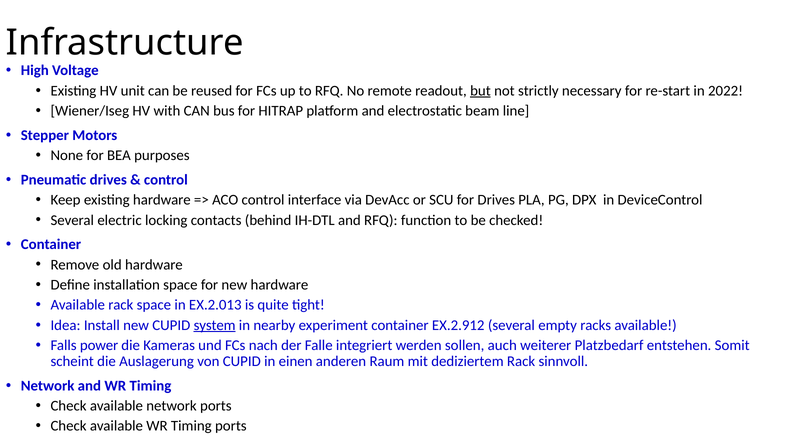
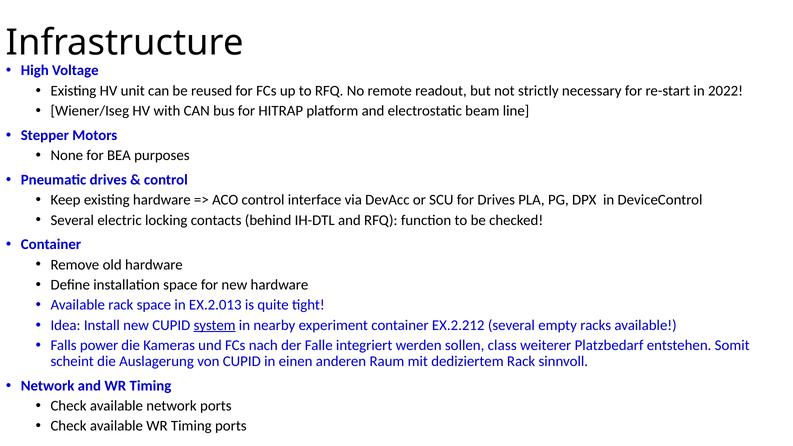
but underline: present -> none (480, 91)
EX.2.912: EX.2.912 -> EX.2.212 (458, 325)
auch: auch -> class (502, 345)
